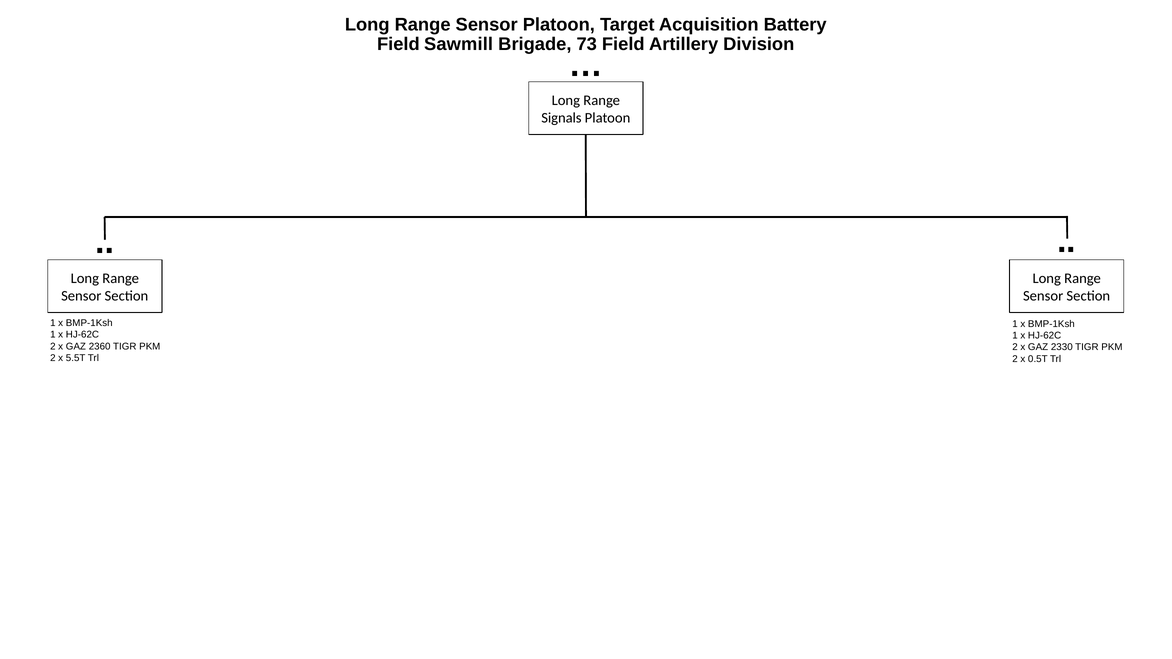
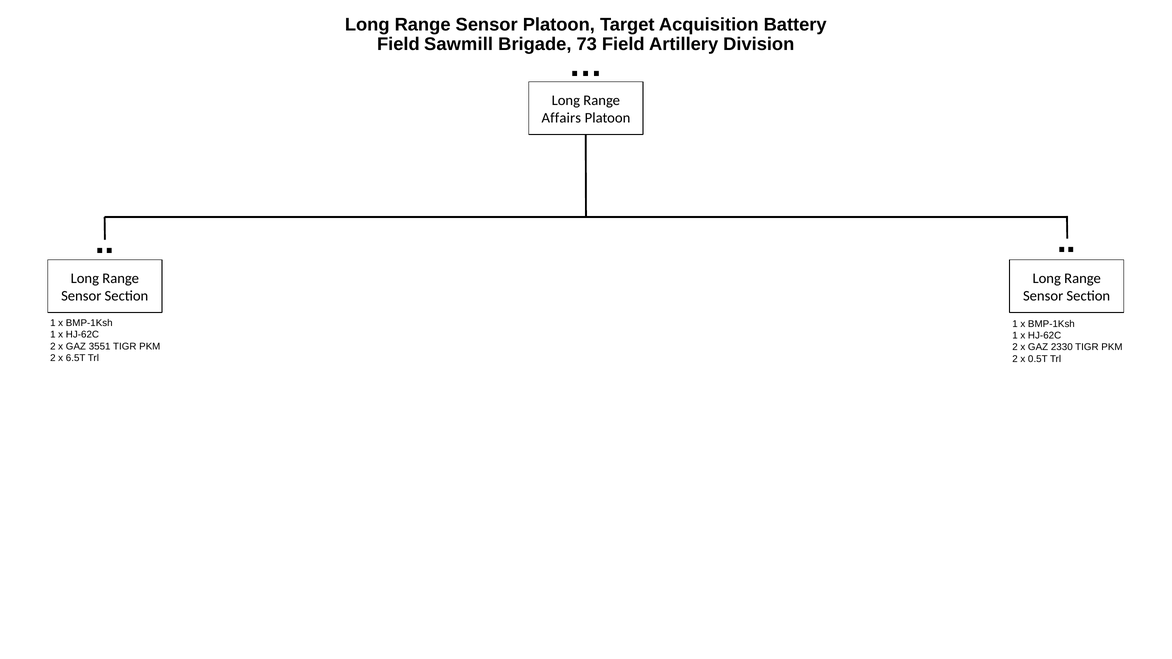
Signals: Signals -> Affairs (561, 118)
2360: 2360 -> 3551 (100, 346)
5.5T: 5.5T -> 6.5T (76, 358)
